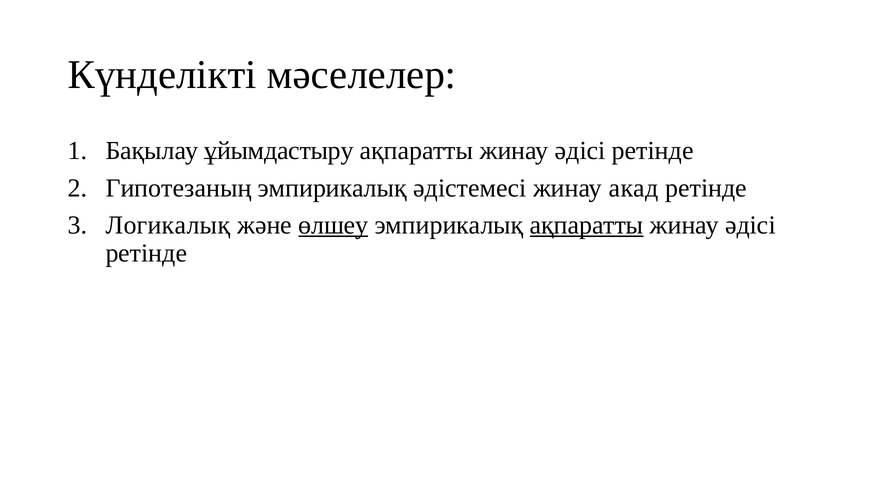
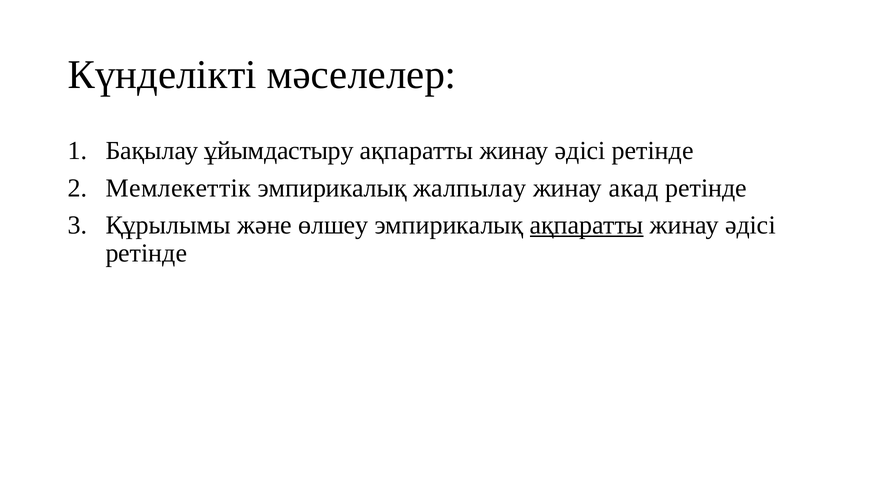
Гипотезаның: Гипотезаның -> Мемлекеттік (178, 188)
әдістемесі: әдістемесі -> жалпылау (470, 188)
Логикалық: Логикалық -> Құрылымы (168, 225)
өлшеу underline: present -> none (333, 225)
